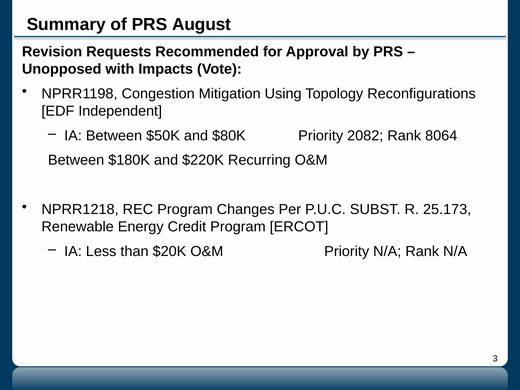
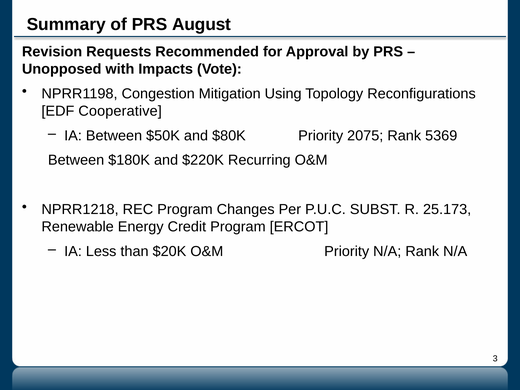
Independent: Independent -> Cooperative (120, 111)
2082: 2082 -> 2075 (365, 136)
8064: 8064 -> 5369 (441, 136)
